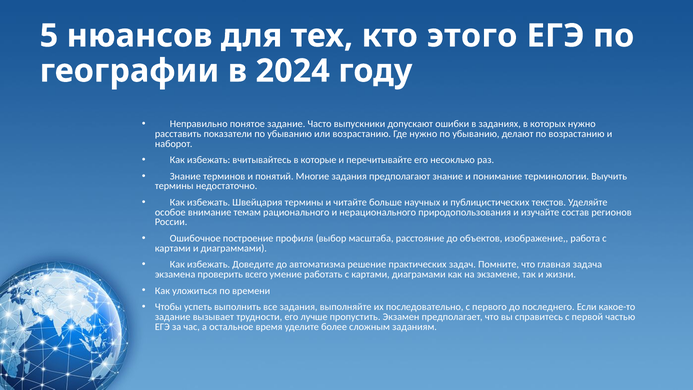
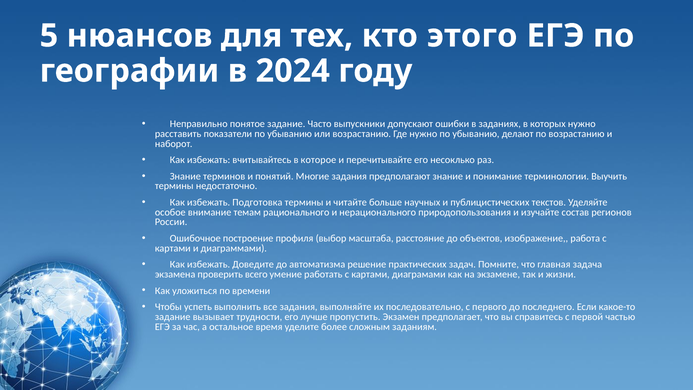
которые: которые -> которое (318, 160)
Швейцария: Швейцария -> Подготовка (257, 202)
